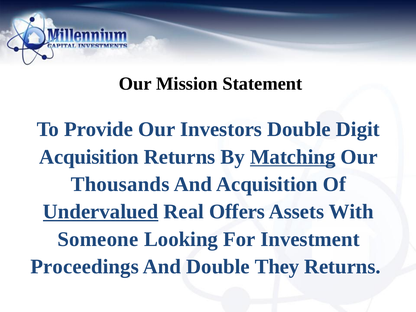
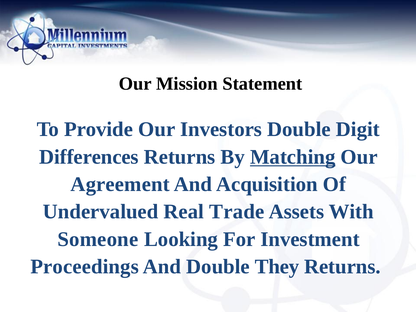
Acquisition: Acquisition -> Differences (89, 157)
Thousands: Thousands -> Agreement (120, 184)
Undervalued underline: present -> none (101, 212)
Offers: Offers -> Trade (237, 212)
